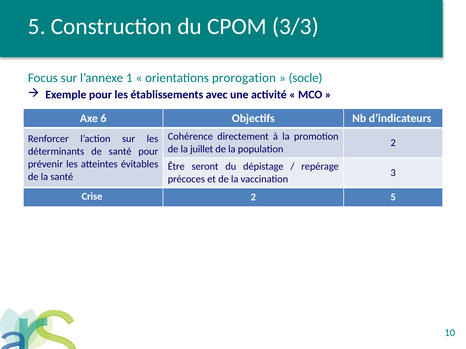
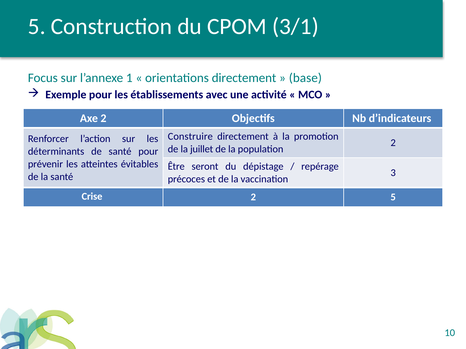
3/3: 3/3 -> 3/1 (295, 27)
orientations prorogation: prorogation -> directement (244, 78)
socle: socle -> base (305, 78)
Axe 6: 6 -> 2 (103, 119)
Cohérence: Cohérence -> Construire (190, 137)
